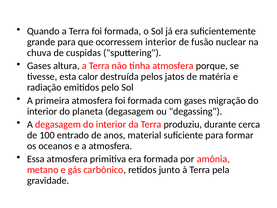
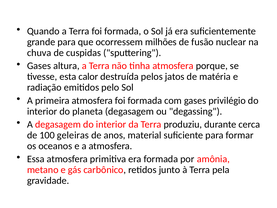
ocorressem interior: interior -> milhões (161, 42)
migração: migração -> privilégio (227, 100)
entrado: entrado -> geleiras (73, 135)
